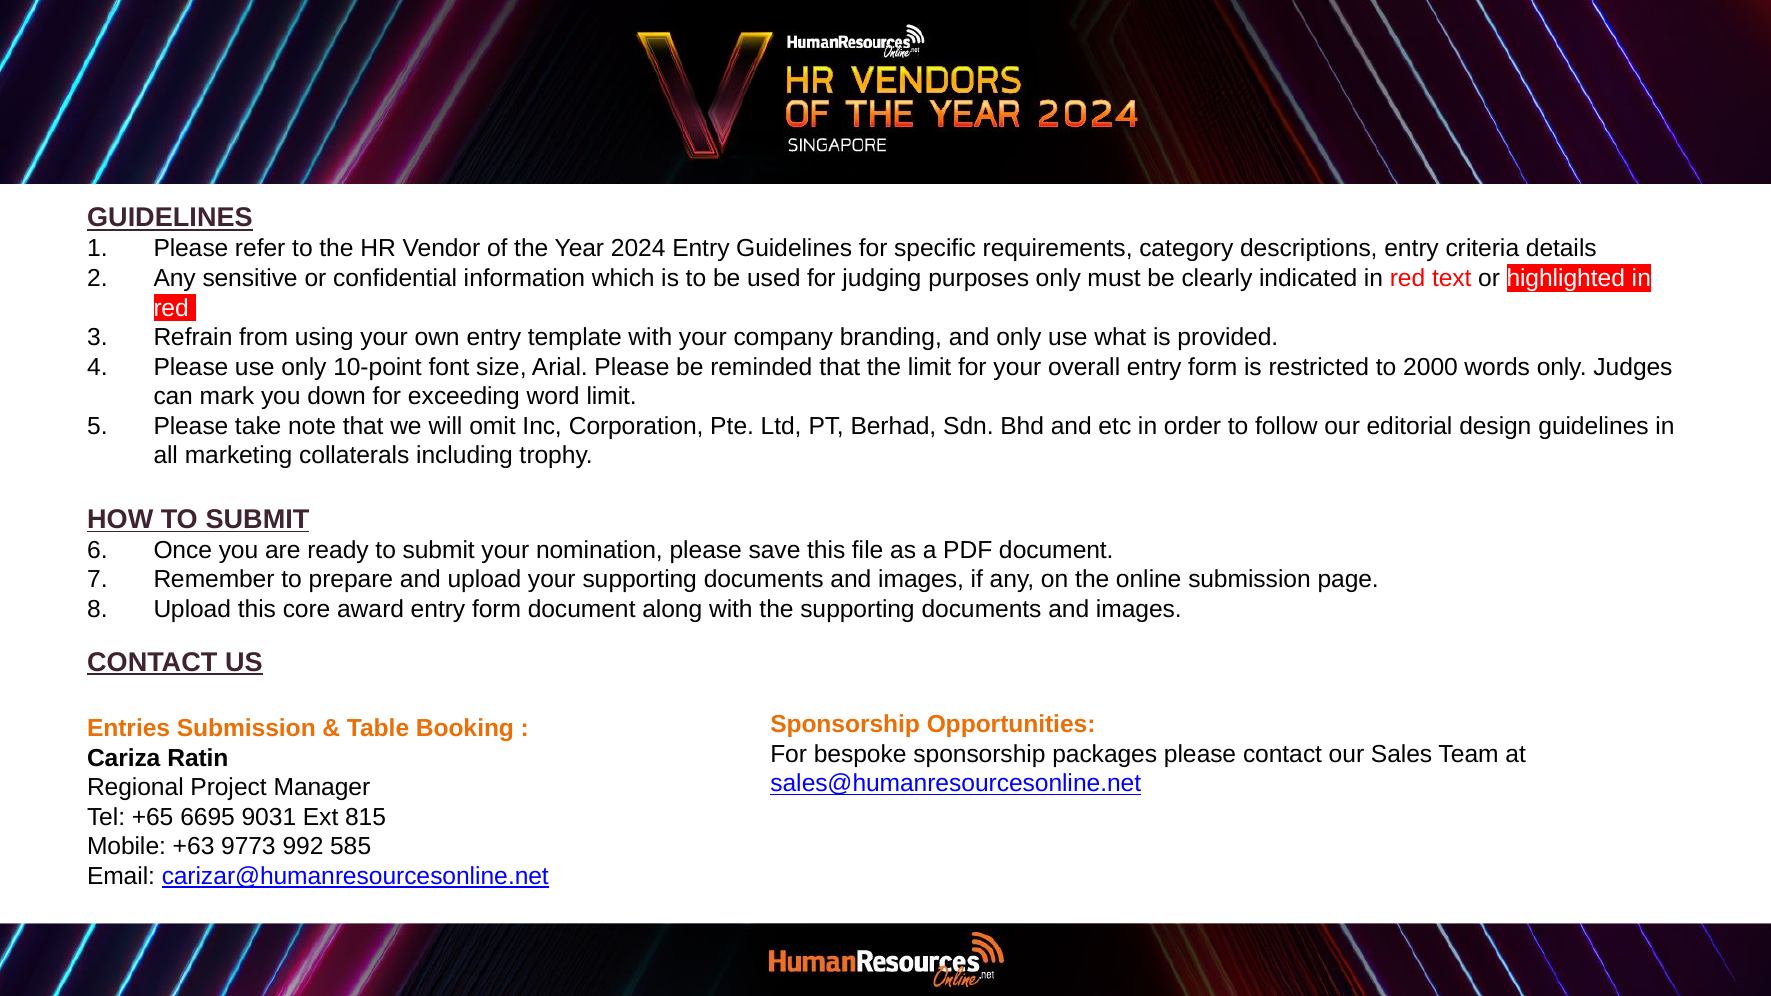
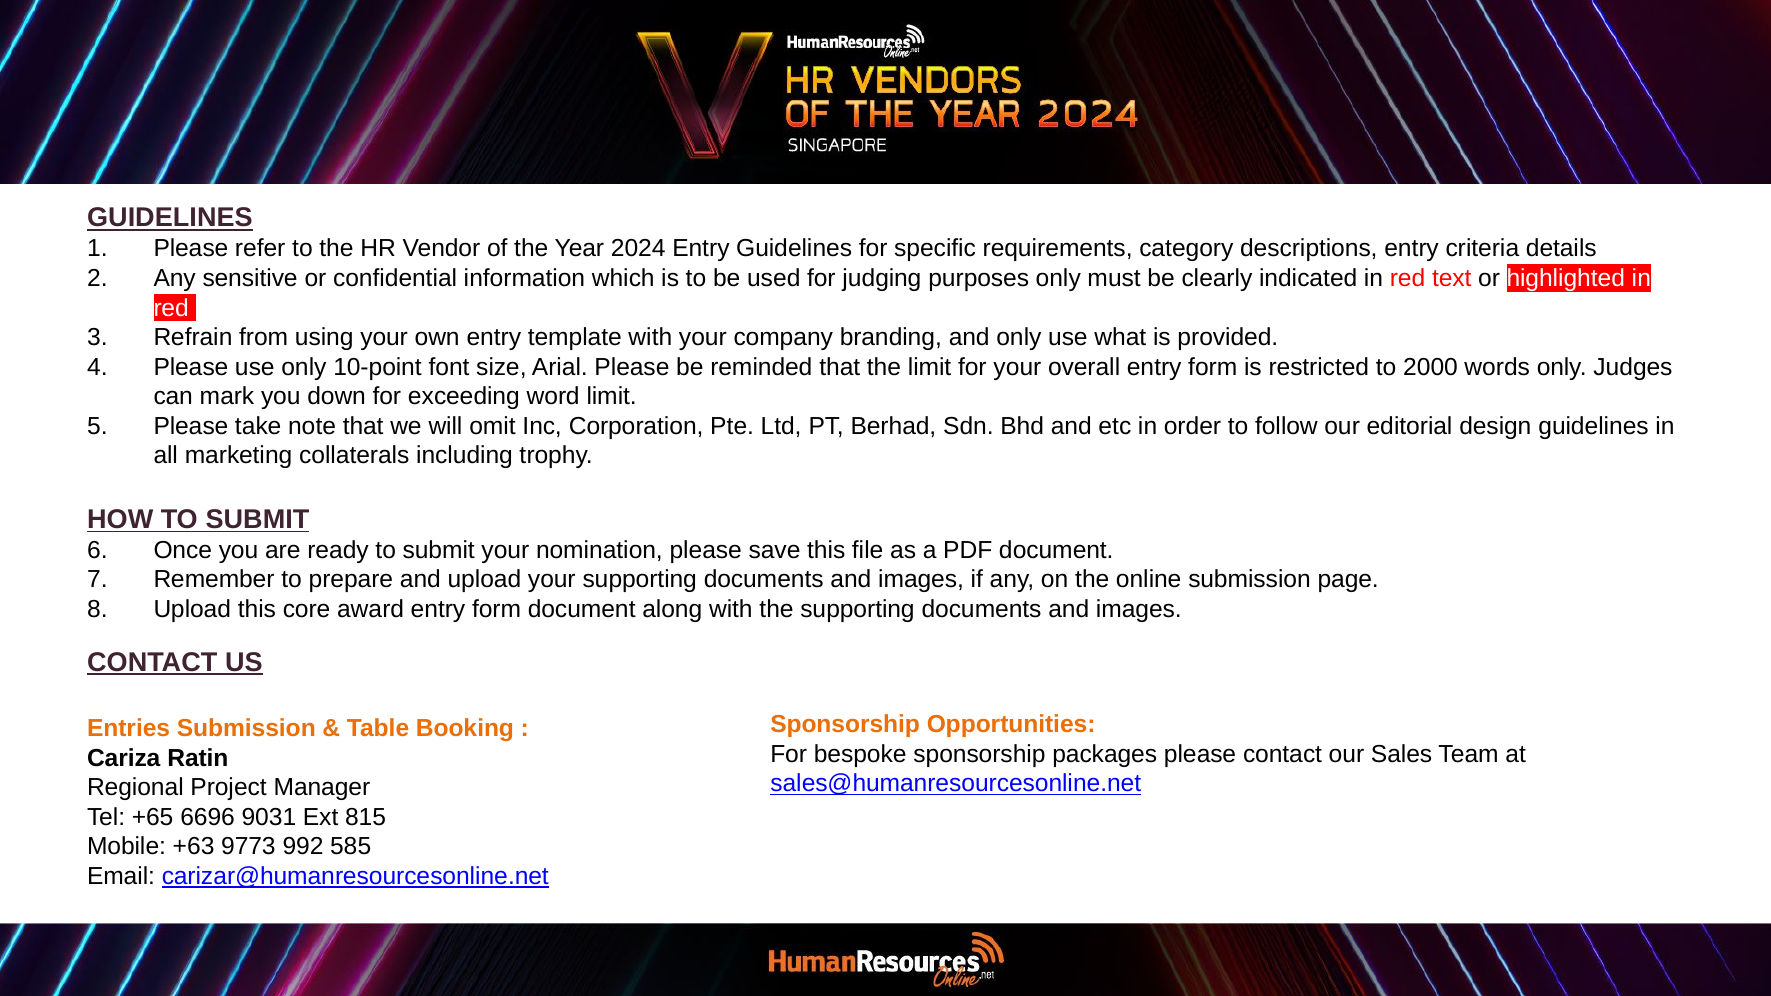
6695: 6695 -> 6696 (208, 817)
